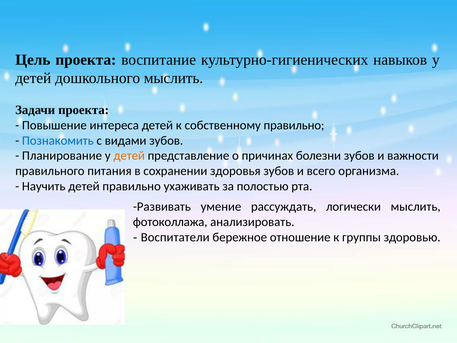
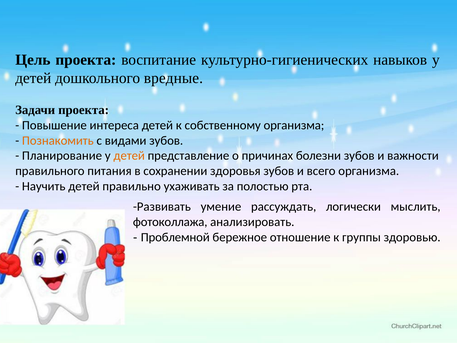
дошкольного мыслить: мыслить -> вредные (173, 78)
собственному правильно: правильно -> организма (294, 125)
Познакомить colour: blue -> orange (58, 140)
Воспитатели: Воспитатели -> Проблемной (175, 237)
